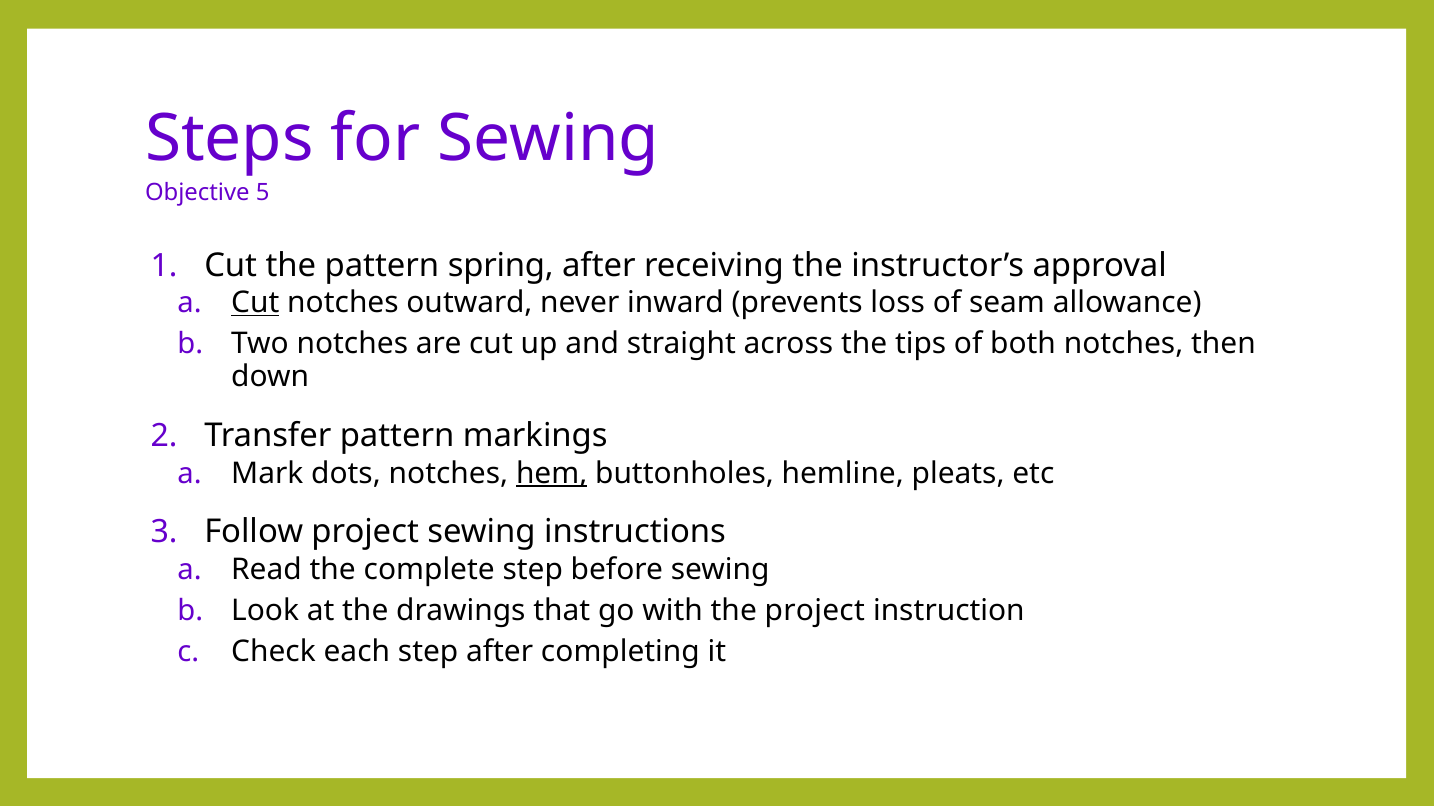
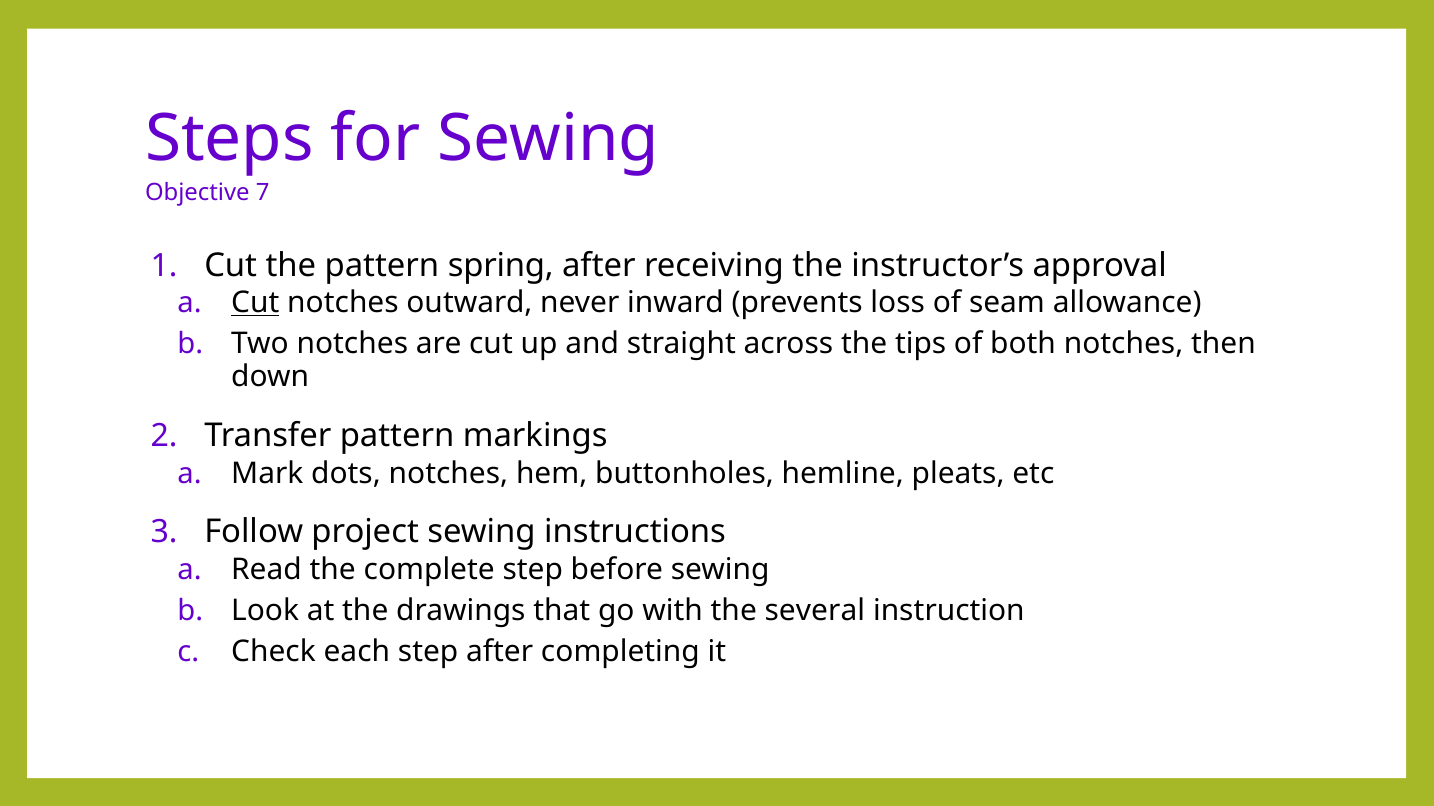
5: 5 -> 7 (263, 193)
hem underline: present -> none (552, 474)
the project: project -> several (815, 611)
